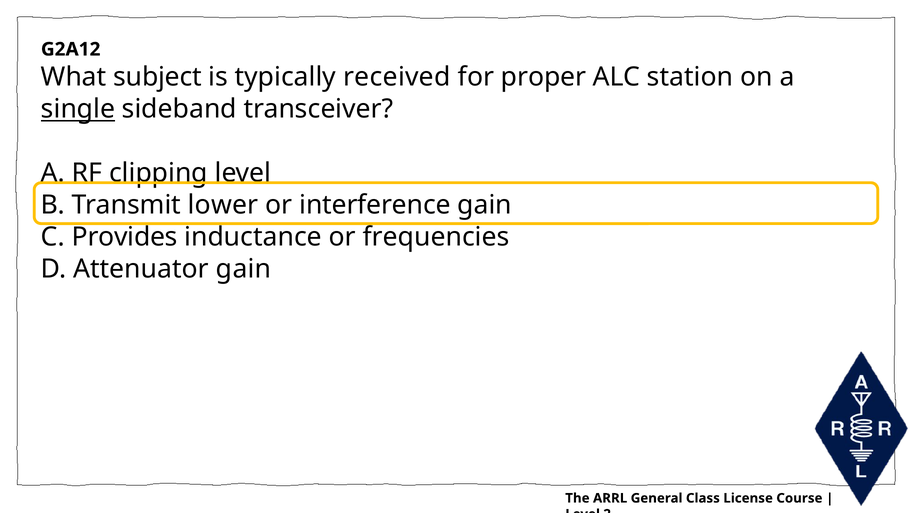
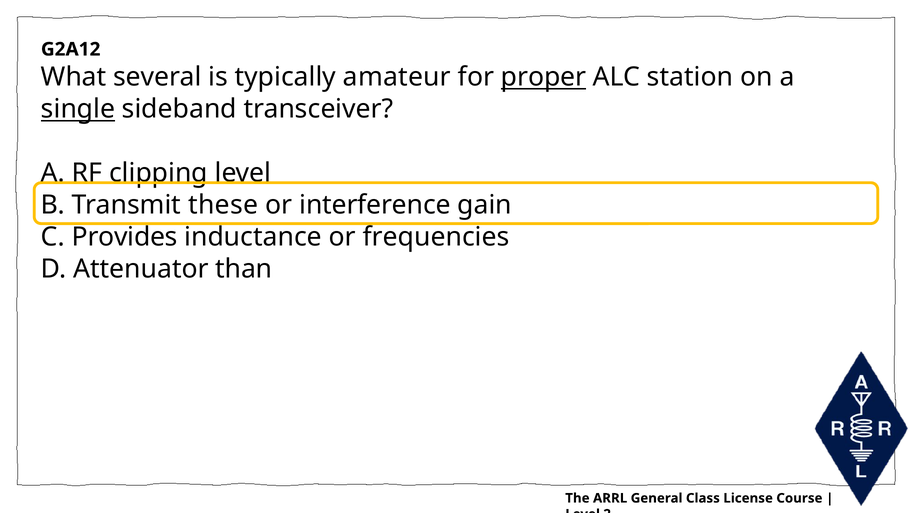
subject: subject -> several (158, 77)
received: received -> amateur (397, 77)
proper underline: none -> present (544, 77)
lower: lower -> these (223, 205)
Attenuator gain: gain -> than (244, 269)
